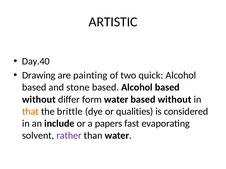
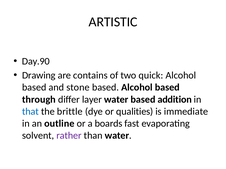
Day.40: Day.40 -> Day.90 (36, 61)
painting: painting -> contains (90, 76)
without: without -> through (39, 100)
form: form -> layer (92, 100)
water based without: without -> addition (175, 100)
that colour: orange -> blue (30, 112)
considered: considered -> immediate (186, 112)
include: include -> outline (59, 124)
papers: papers -> boards (109, 124)
